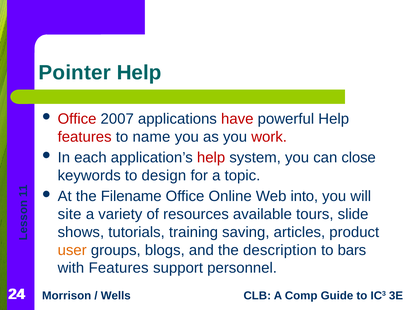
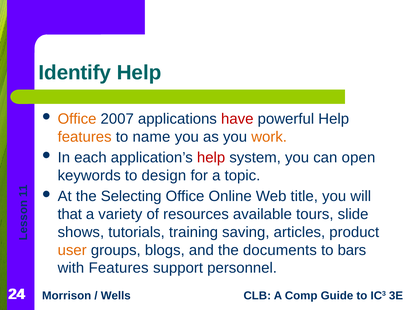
Pointer: Pointer -> Identify (75, 73)
Office colour: red -> orange (77, 119)
features colour: red -> orange (85, 137)
work colour: red -> orange (269, 137)
close: close -> open (358, 158)
Filename: Filename -> Selecting (131, 197)
into: into -> title (304, 197)
site: site -> that (70, 215)
description: description -> documents (280, 251)
